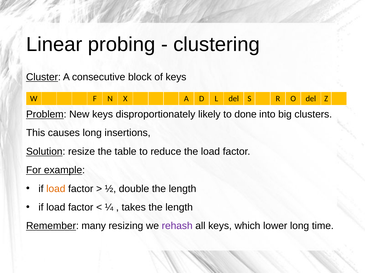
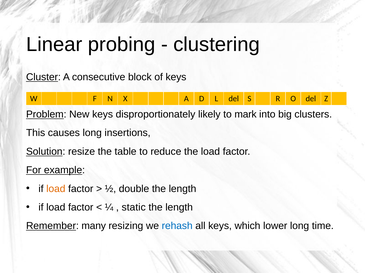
done: done -> mark (246, 115)
takes: takes -> static (134, 208)
rehash colour: purple -> blue (177, 226)
